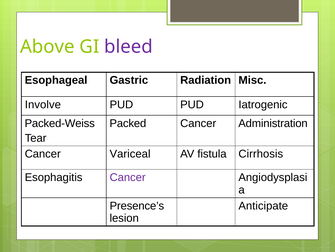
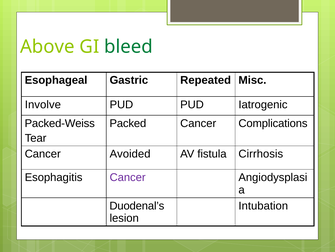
bleed colour: purple -> green (128, 47)
Radiation: Radiation -> Repeated (206, 80)
Administration: Administration -> Complications (273, 123)
Variceal: Variceal -> Avoided (130, 153)
Presence’s: Presence’s -> Duodenal’s (137, 205)
Anticipate: Anticipate -> Intubation (263, 205)
